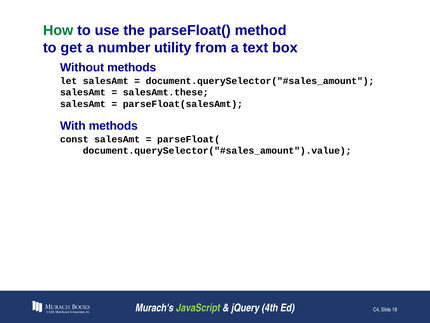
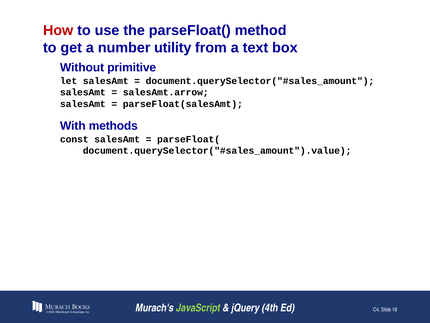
How colour: green -> red (58, 30)
Without methods: methods -> primitive (132, 67)
salesAmt.these: salesAmt.these -> salesAmt.arrow (166, 92)
